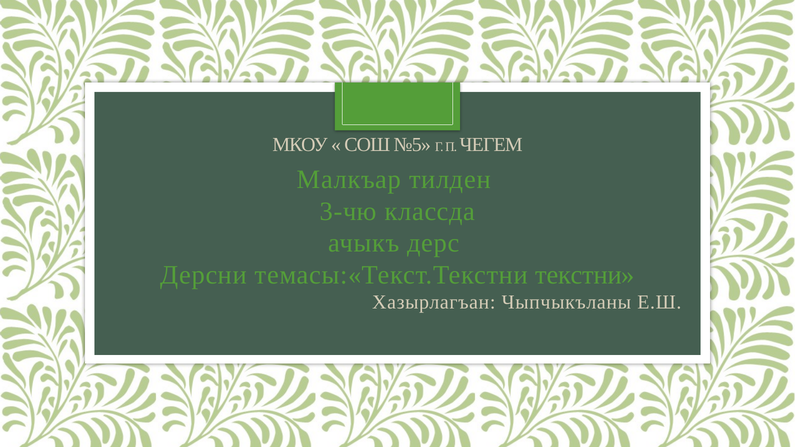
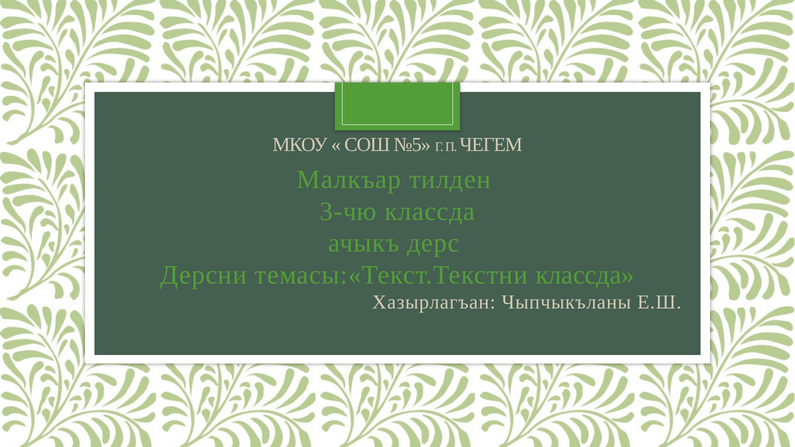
темасы:«Текст.Текстни текстни: текстни -> классда (585, 275)
